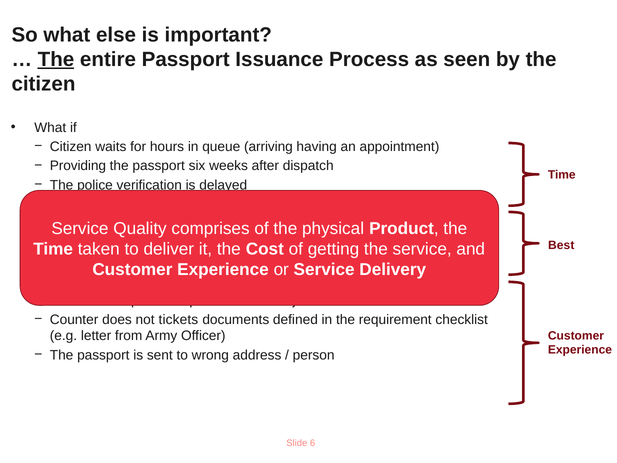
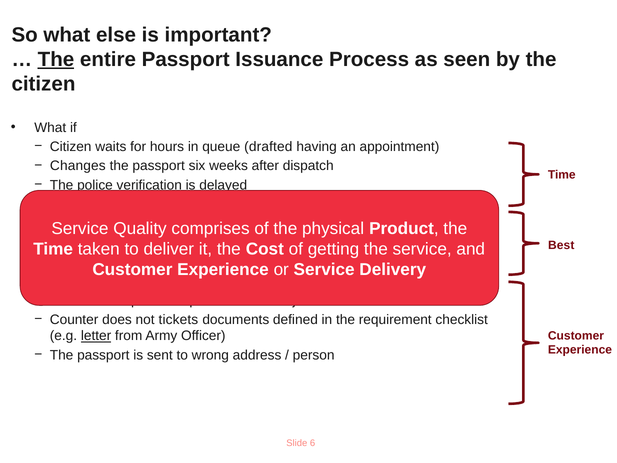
arriving: arriving -> drafted (268, 147)
Providing: Providing -> Changes (78, 166)
letter underline: none -> present (96, 336)
